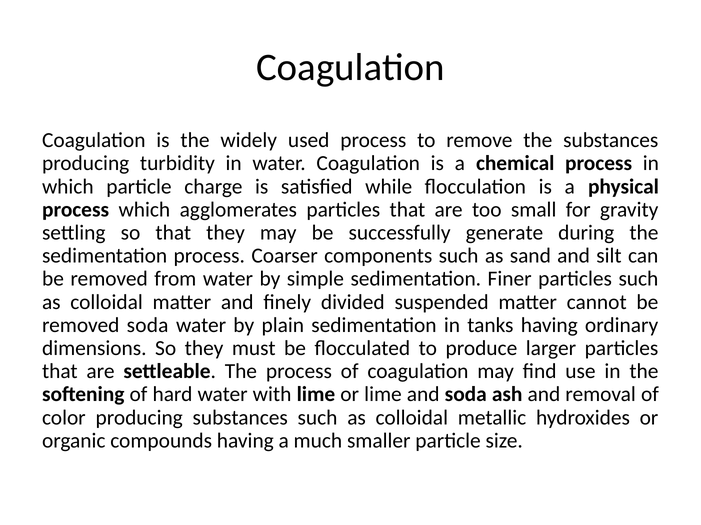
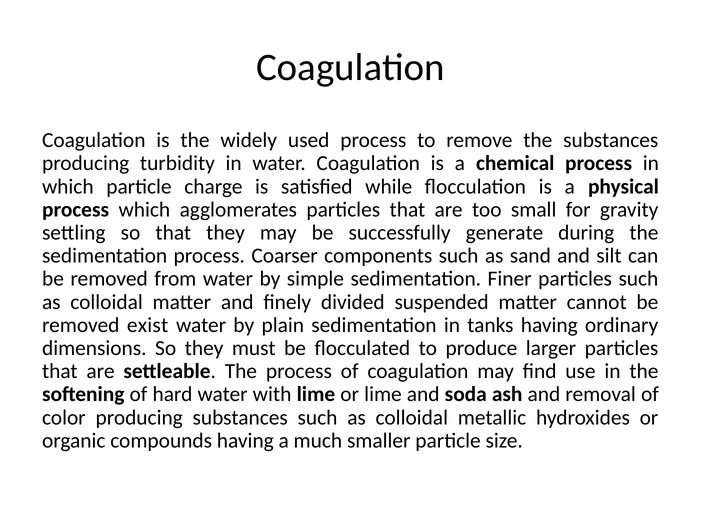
removed soda: soda -> exist (148, 326)
